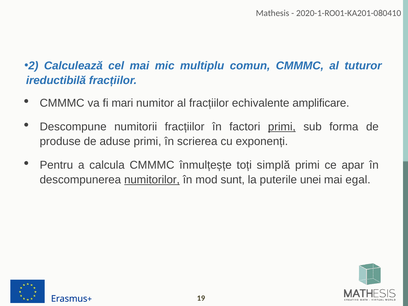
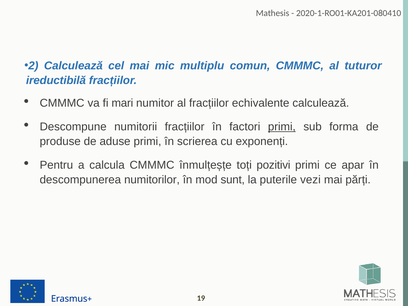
echivalente amplificare: amplificare -> calculează (321, 103)
simplă: simplă -> pozitivi (273, 165)
numitorilor underline: present -> none (152, 180)
unei: unei -> vezi (310, 180)
egal: egal -> părți (358, 180)
